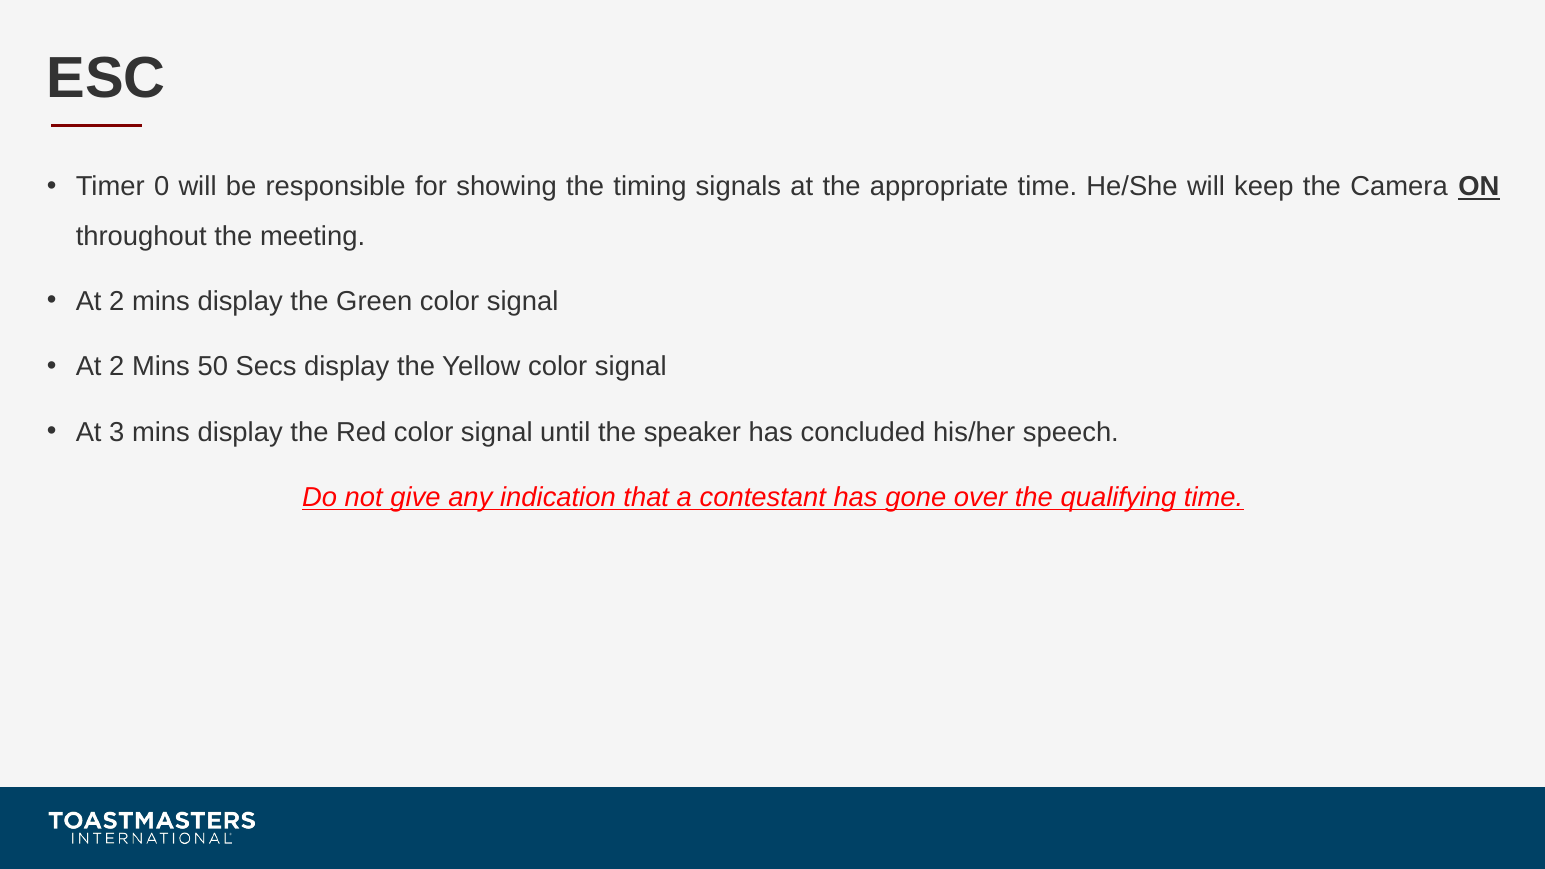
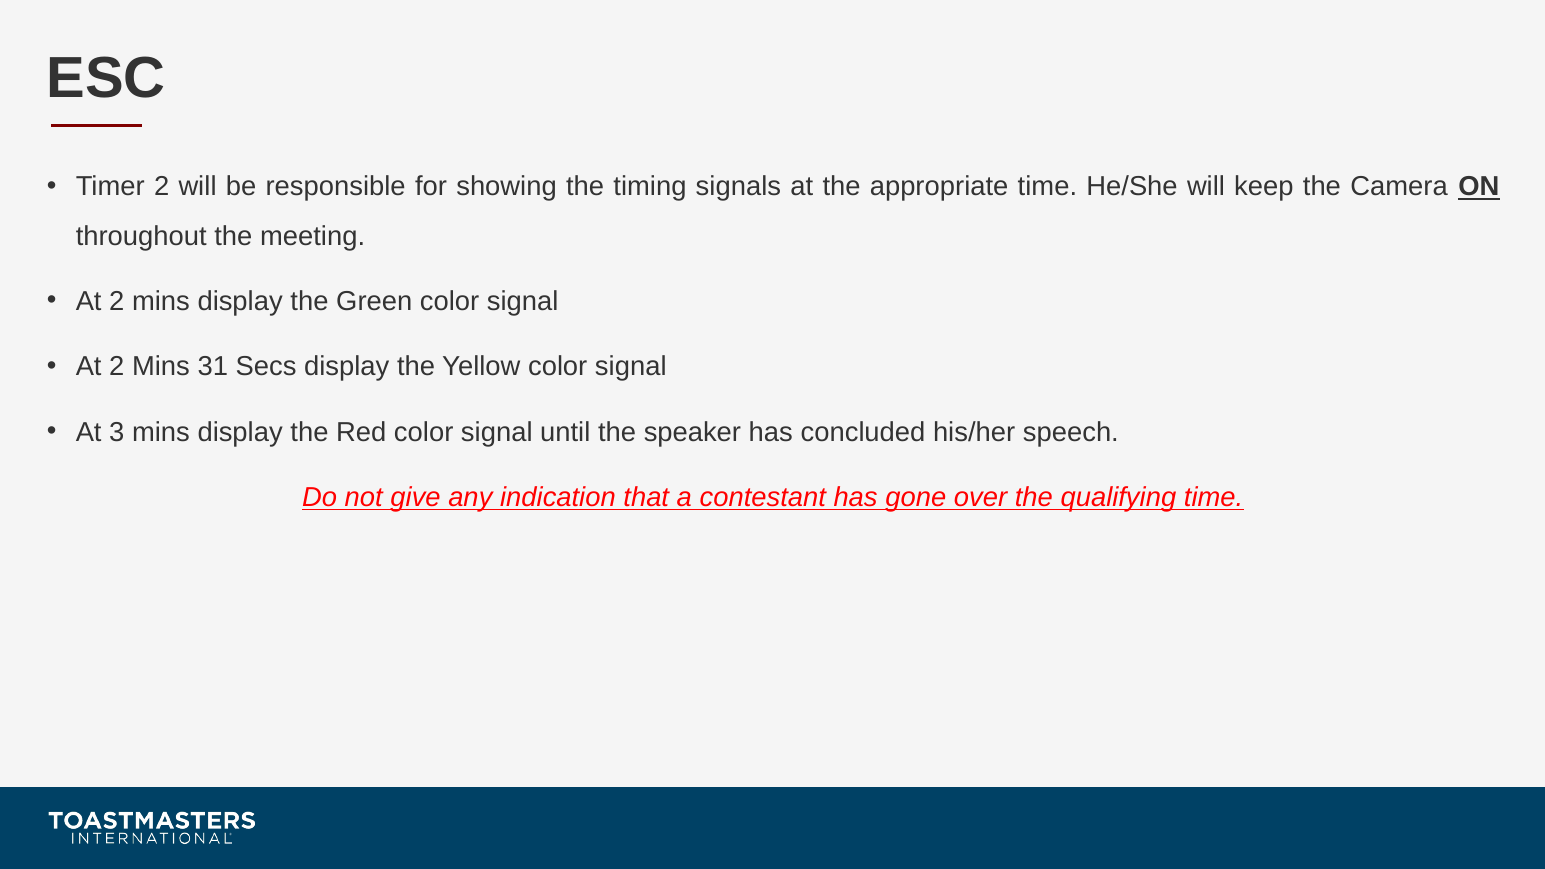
Timer 0: 0 -> 2 (162, 187)
50: 50 -> 31 (213, 367)
